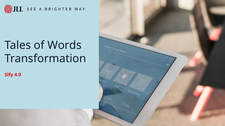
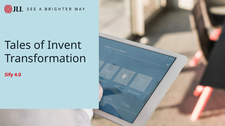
Words: Words -> Invent (64, 45)
